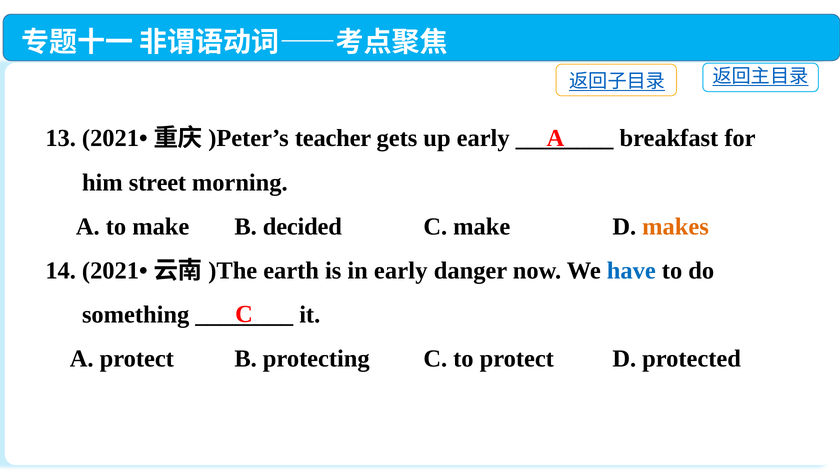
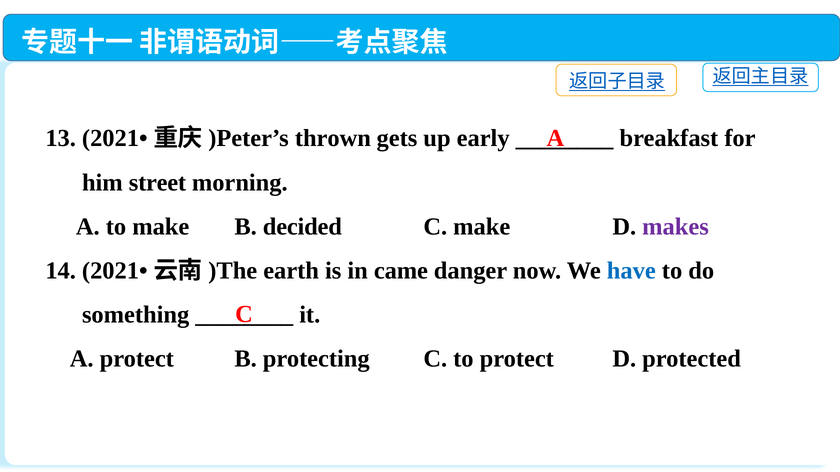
teacher: teacher -> thrown (333, 139)
makes colour: orange -> purple (676, 227)
in early: early -> came (401, 271)
